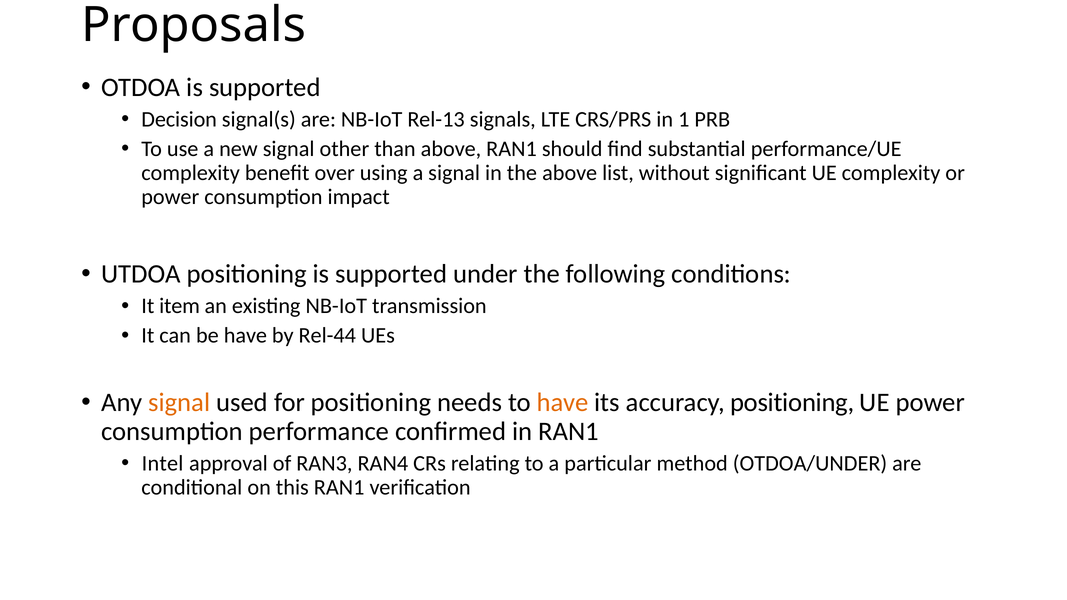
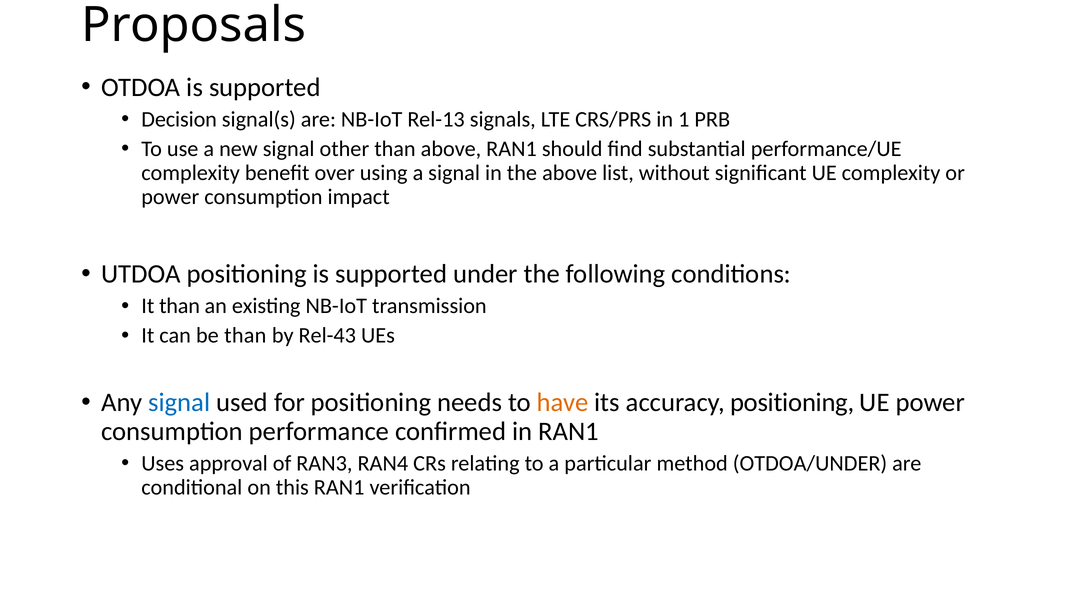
It item: item -> than (180, 306)
be have: have -> than (245, 336)
Rel-44: Rel-44 -> Rel-43 (327, 336)
signal colour: orange -> blue (179, 403)
Intel: Intel -> Uses (163, 464)
